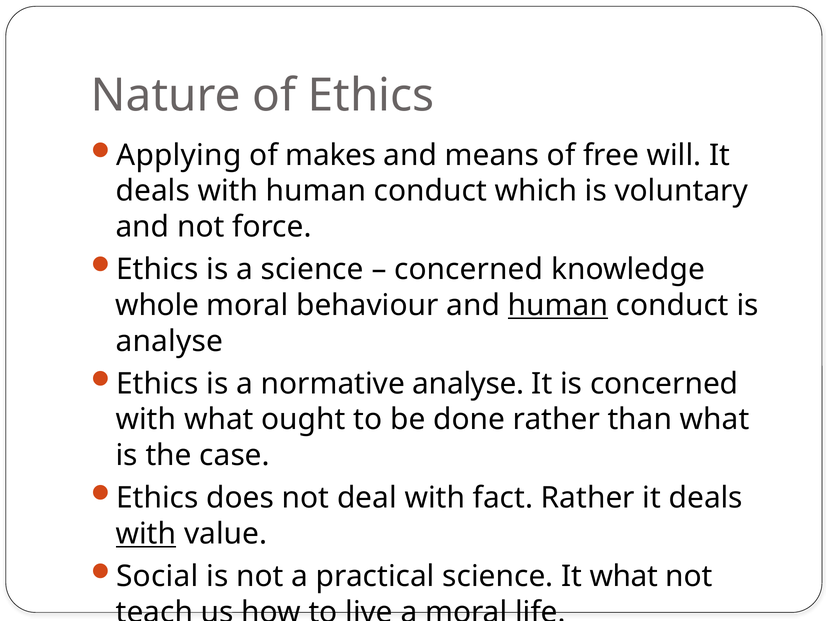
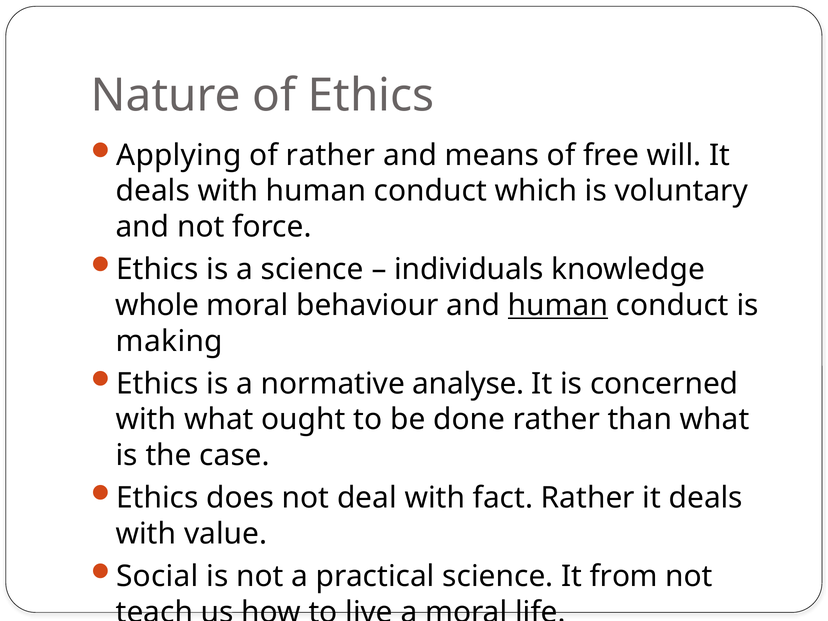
of makes: makes -> rather (330, 155)
concerned: concerned -> individuals (469, 269)
analyse: analyse -> making (169, 341)
with underline: present -> none (146, 534)
It what: what -> from (624, 576)
